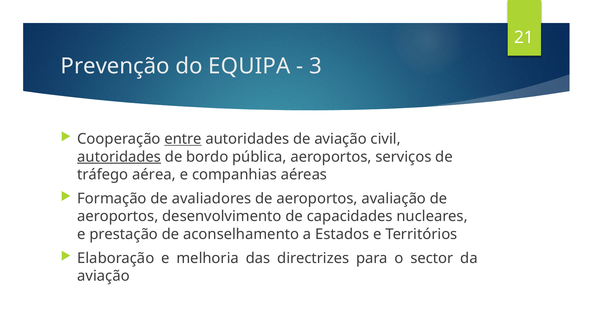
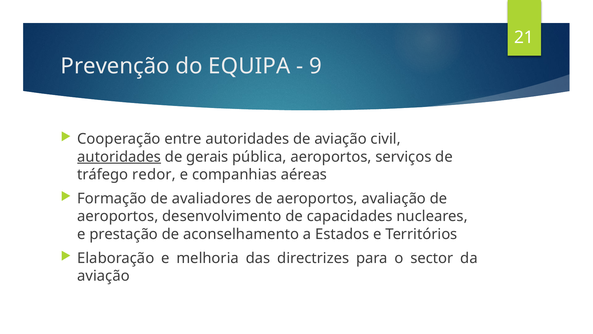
3: 3 -> 9 (316, 66)
entre underline: present -> none (183, 139)
bordo: bordo -> gerais (207, 157)
aérea: aérea -> redor (154, 174)
